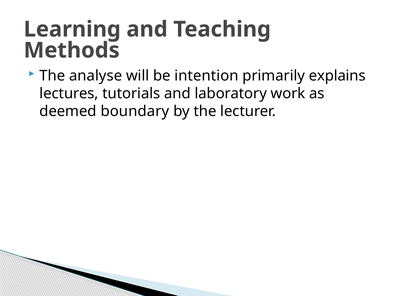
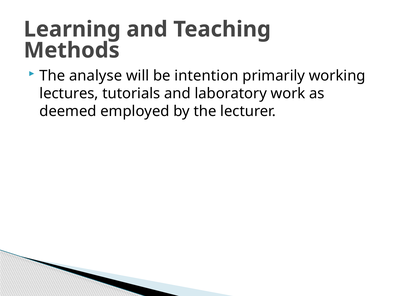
explains: explains -> working (337, 76)
boundary: boundary -> employed (135, 111)
